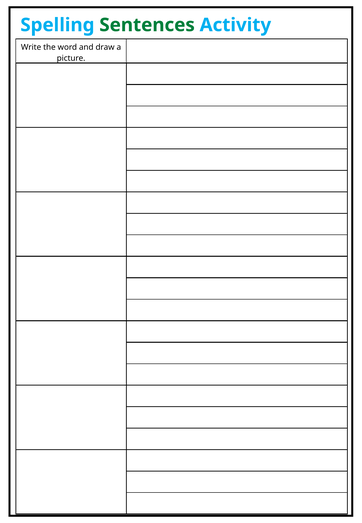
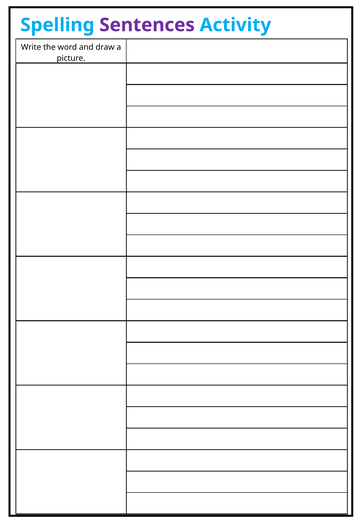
Sentences colour: green -> purple (147, 25)
